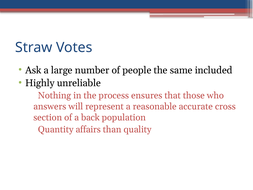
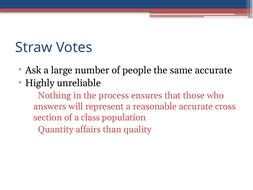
same included: included -> accurate (214, 70)
back: back -> class (90, 117)
